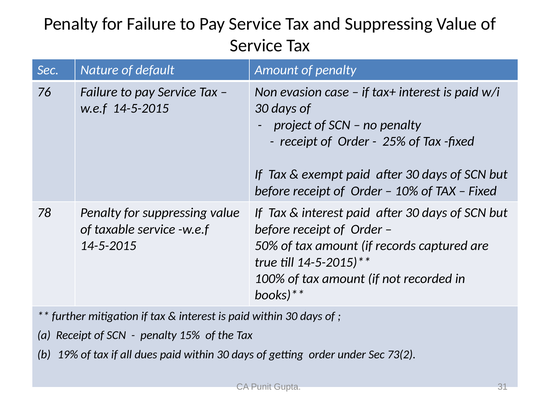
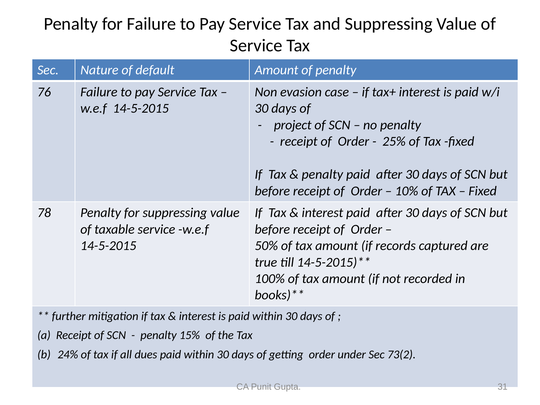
exempt: exempt -> penalty (322, 174)
19%: 19% -> 24% (68, 355)
